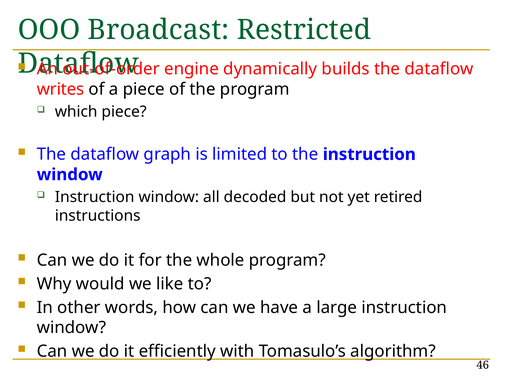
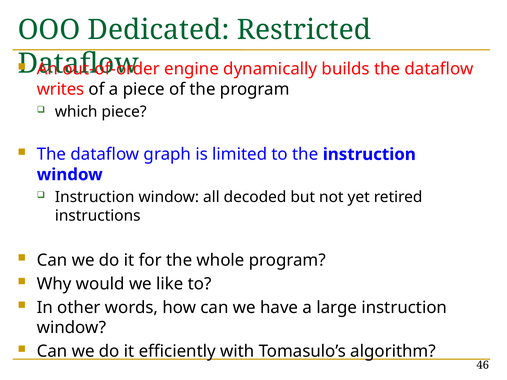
Broadcast: Broadcast -> Dedicated (159, 30)
